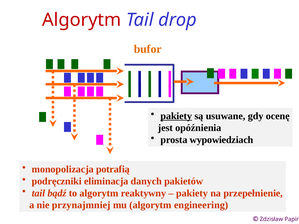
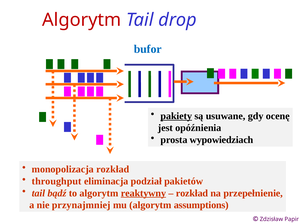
bufor colour: orange -> blue (148, 49)
monopolizacja potrafią: potrafią -> rozkład (113, 169)
podręczniki: podręczniki -> throughput (57, 181)
danych: danych -> podział (146, 181)
reaktywny underline: none -> present (143, 193)
pakiety: pakiety -> rozkład (192, 193)
engineering: engineering -> assumptions (201, 205)
